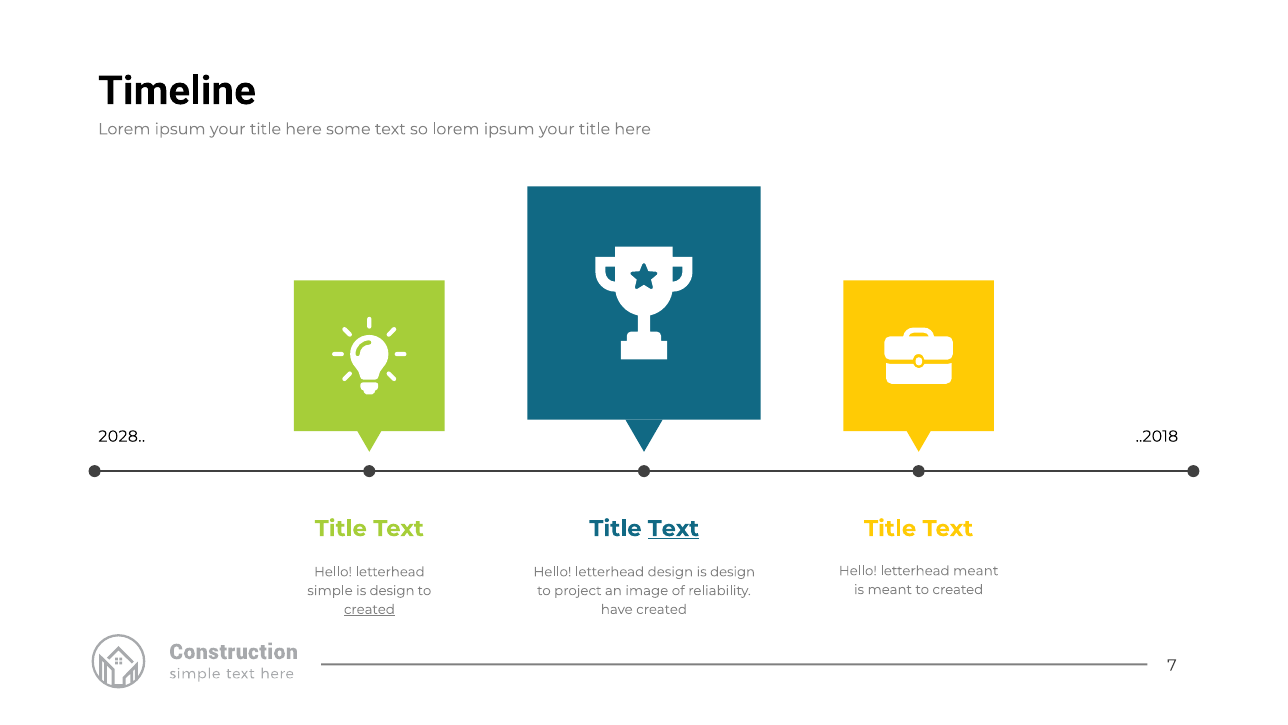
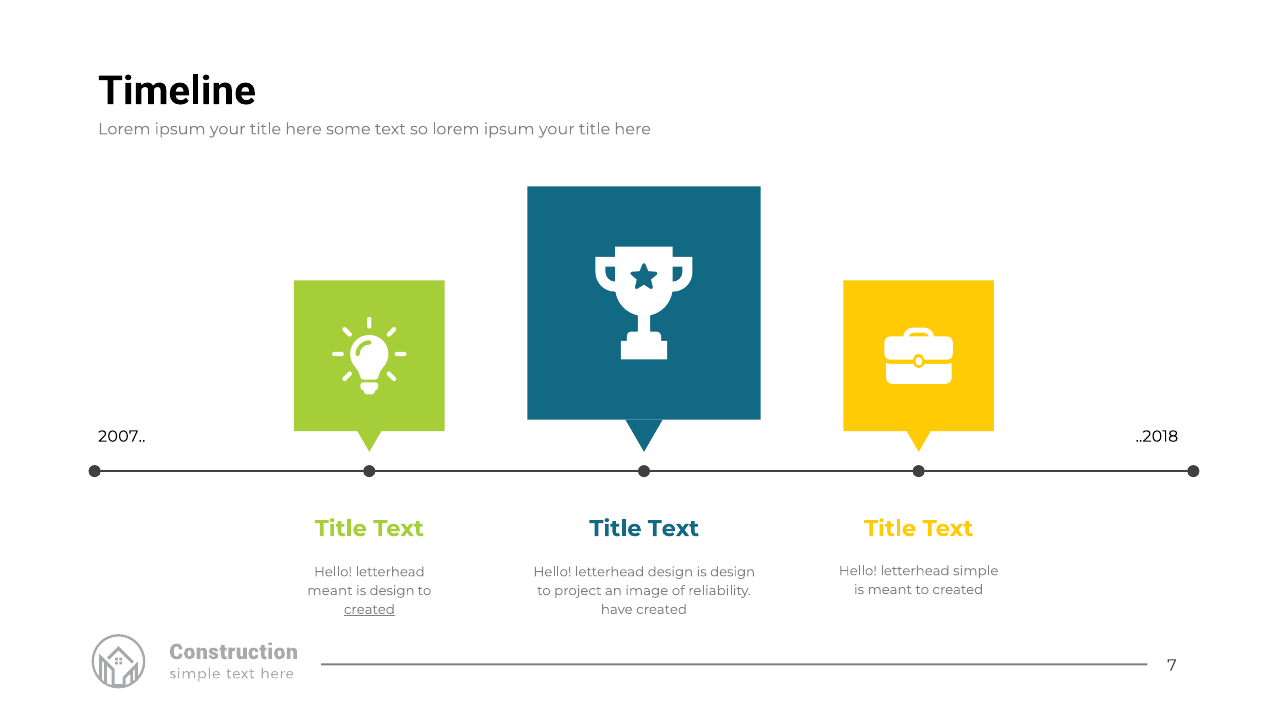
2028: 2028 -> 2007 (122, 436)
Text underline: present -> none (673, 528)
letterhead meant: meant -> simple (976, 570)
simple: simple -> meant (330, 590)
